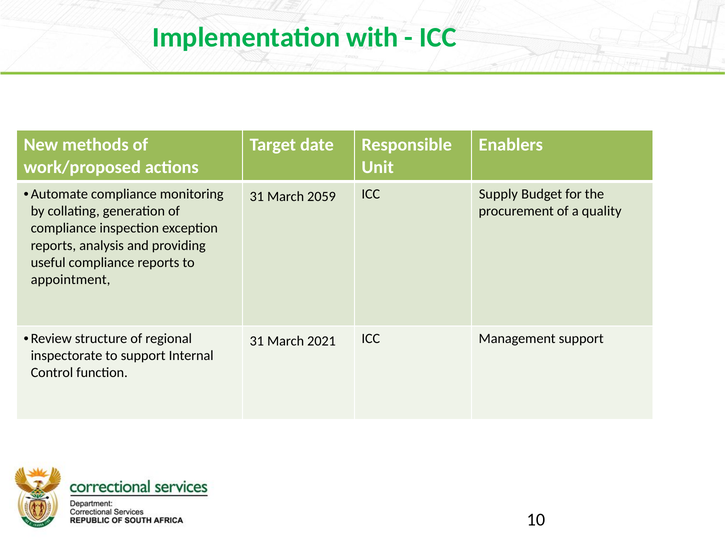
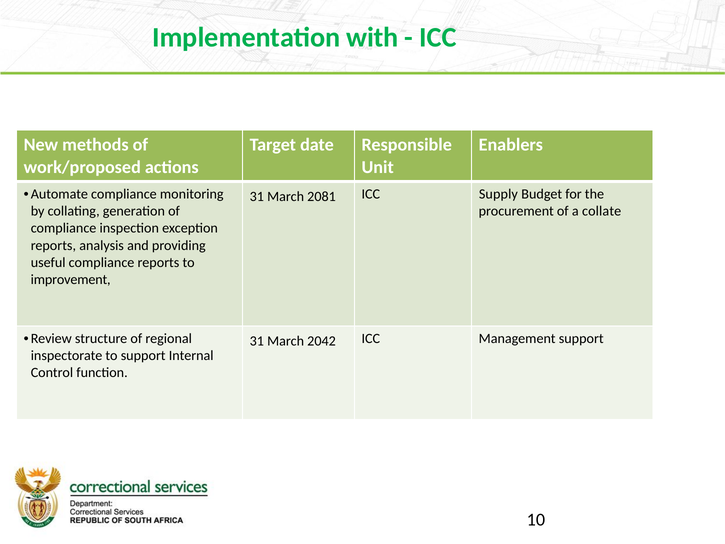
2059: 2059 -> 2081 (322, 196)
quality: quality -> collate (602, 211)
appointment: appointment -> improvement (71, 280)
2021: 2021 -> 2042 (322, 341)
